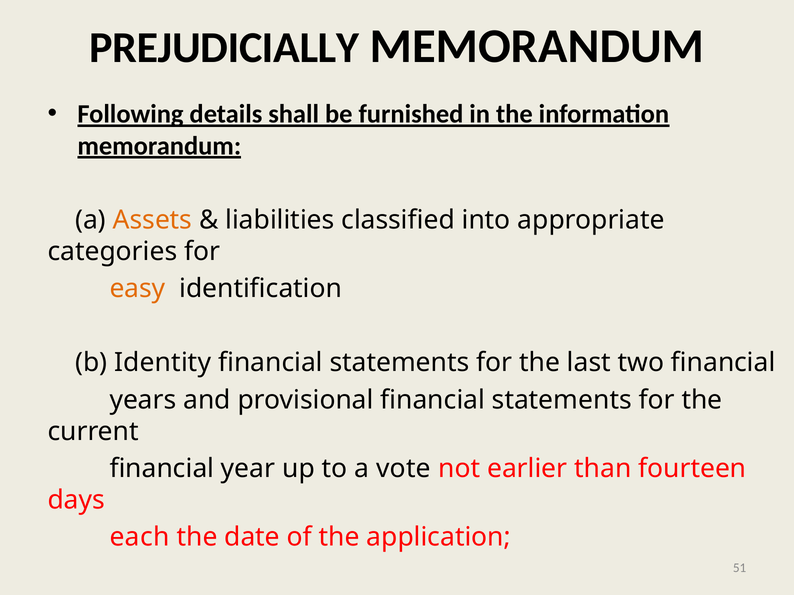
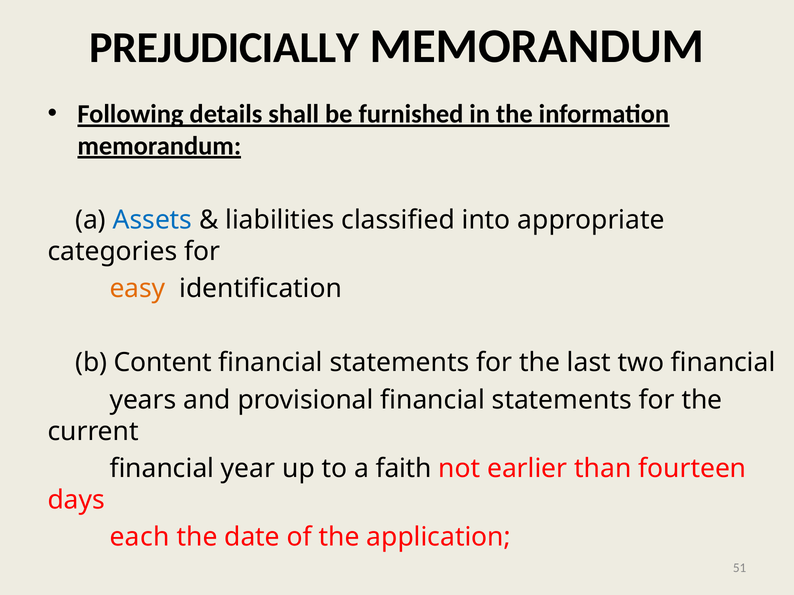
Assets colour: orange -> blue (152, 220)
Identity: Identity -> Content (163, 363)
vote: vote -> faith (404, 469)
